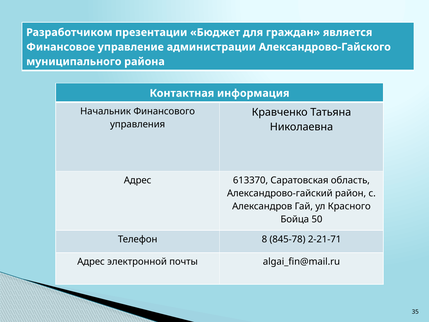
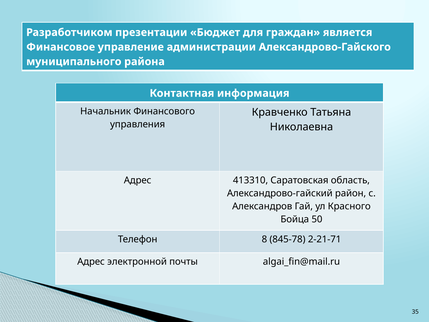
613370: 613370 -> 413310 (250, 180)
